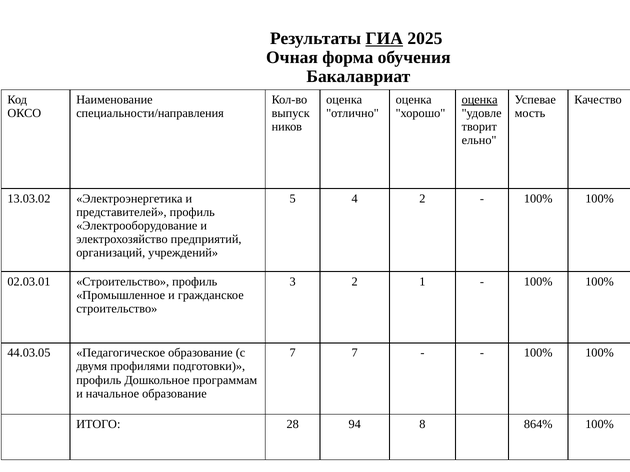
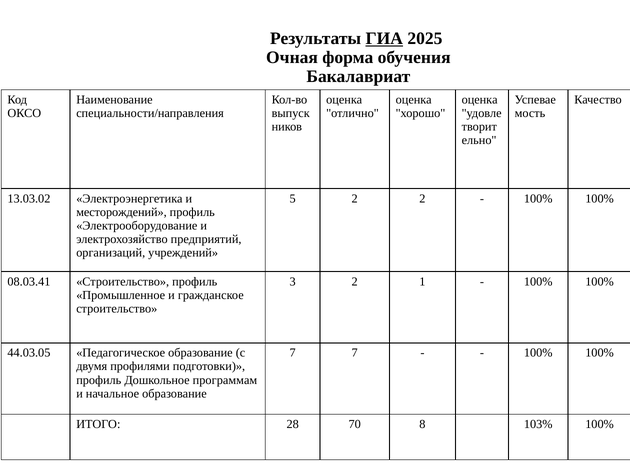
оценка underline: present -> none (480, 100)
5 4: 4 -> 2 (355, 199)
представителей: представителей -> месторождений (121, 212)
02.03.01: 02.03.01 -> 08.03.41 (29, 282)
94: 94 -> 70 (355, 425)
864%: 864% -> 103% (538, 425)
